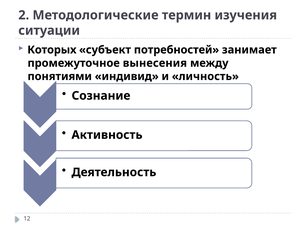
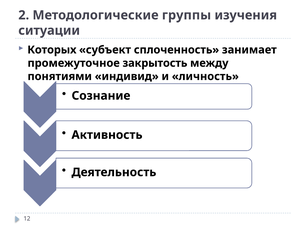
термин: термин -> группы (186, 15)
потребностей: потребностей -> сплоченность (176, 50)
вынесения: вынесения -> закрытость (155, 63)
